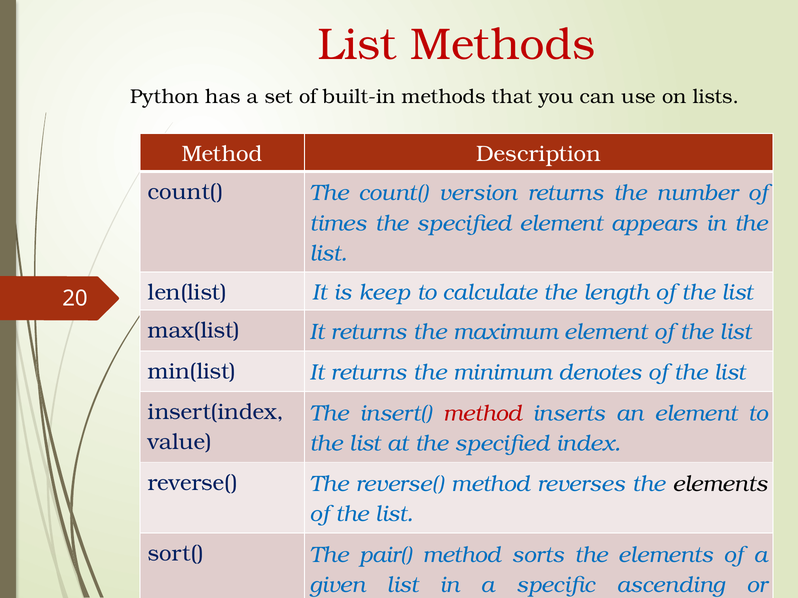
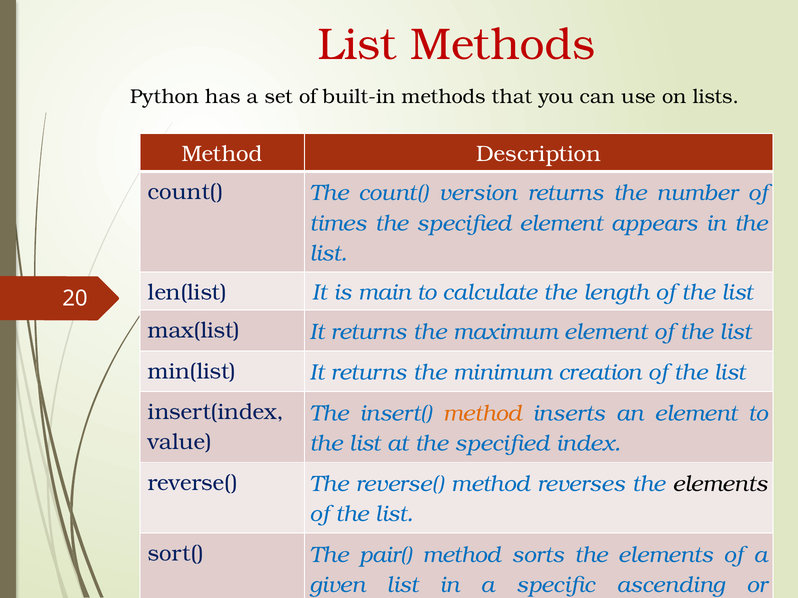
keep: keep -> main (384, 293)
denotes: denotes -> creation (600, 373)
method colour: red -> orange (483, 414)
